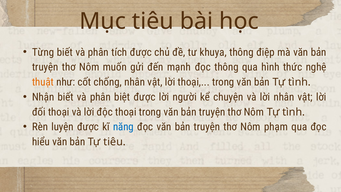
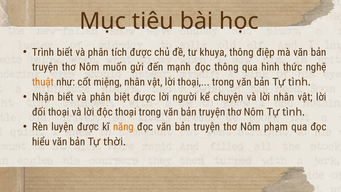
Từng: Từng -> Trình (43, 52)
chống: chống -> miệng (108, 82)
năng colour: blue -> orange (123, 127)
Tự tiêu: tiêu -> thời (115, 142)
